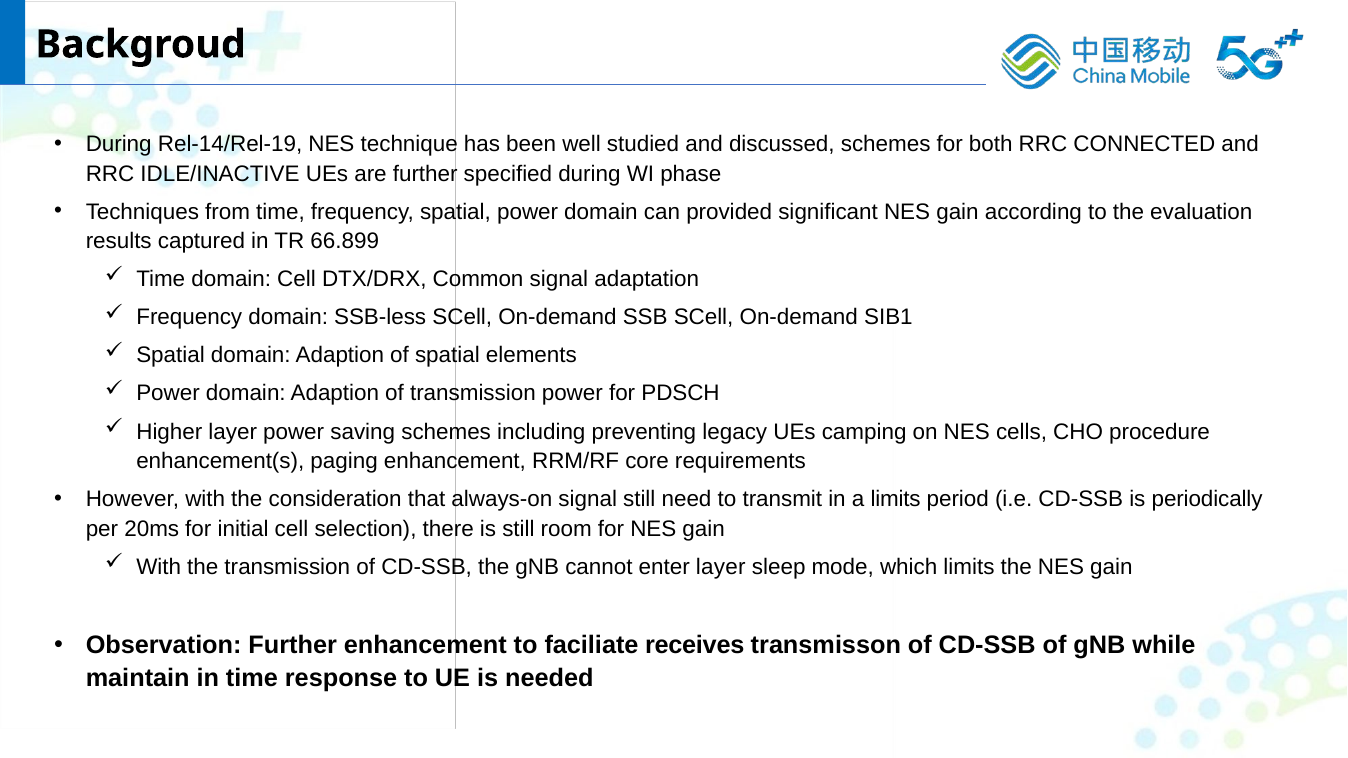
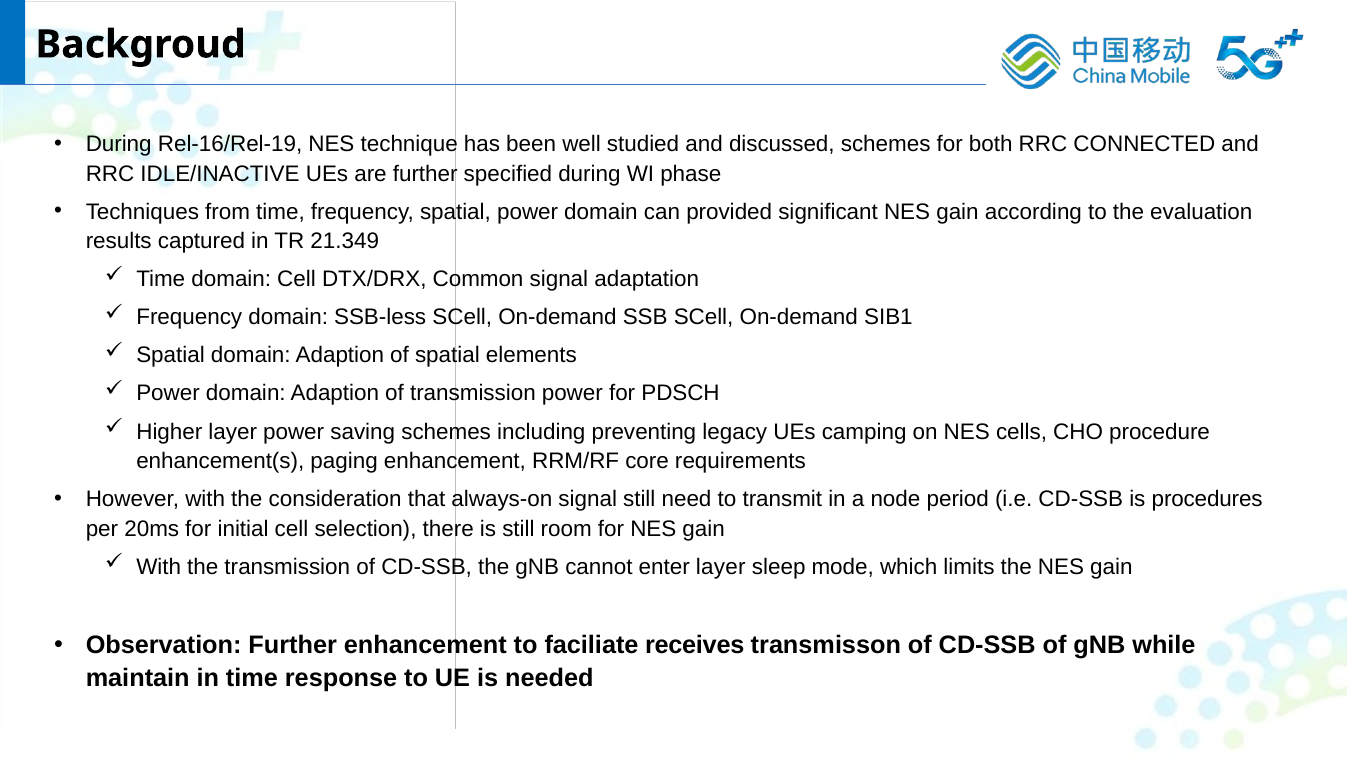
Rel-14/Rel-19: Rel-14/Rel-19 -> Rel-16/Rel-19 (230, 144)
66.899: 66.899 -> 21.349 (345, 241)
a limits: limits -> node (895, 499)
periodically: periodically -> procedures (1207, 499)
